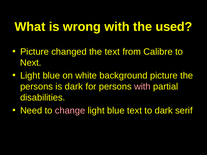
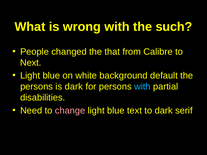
used: used -> such (174, 27)
Picture: Picture -> People (35, 52)
the text: text -> that (112, 52)
background picture: picture -> default (164, 76)
with colour: pink -> light blue (142, 87)
